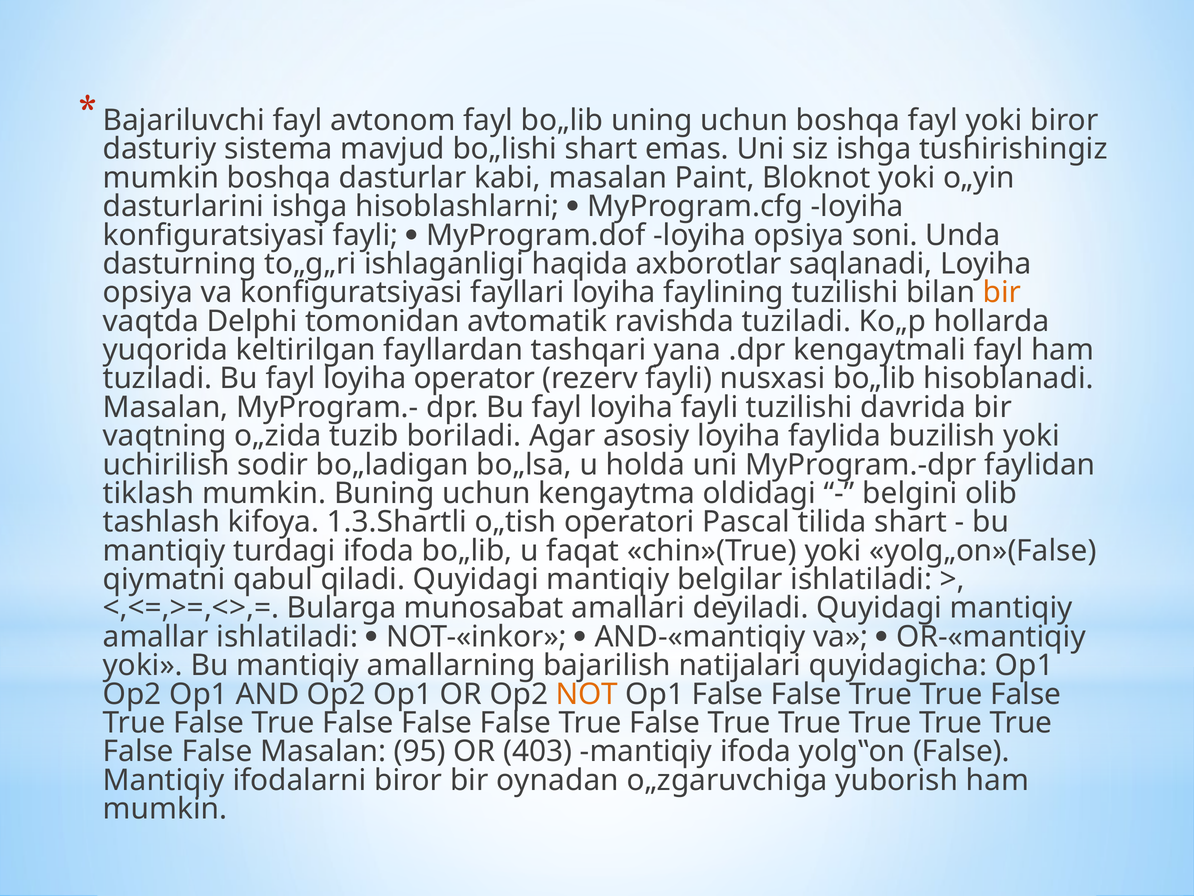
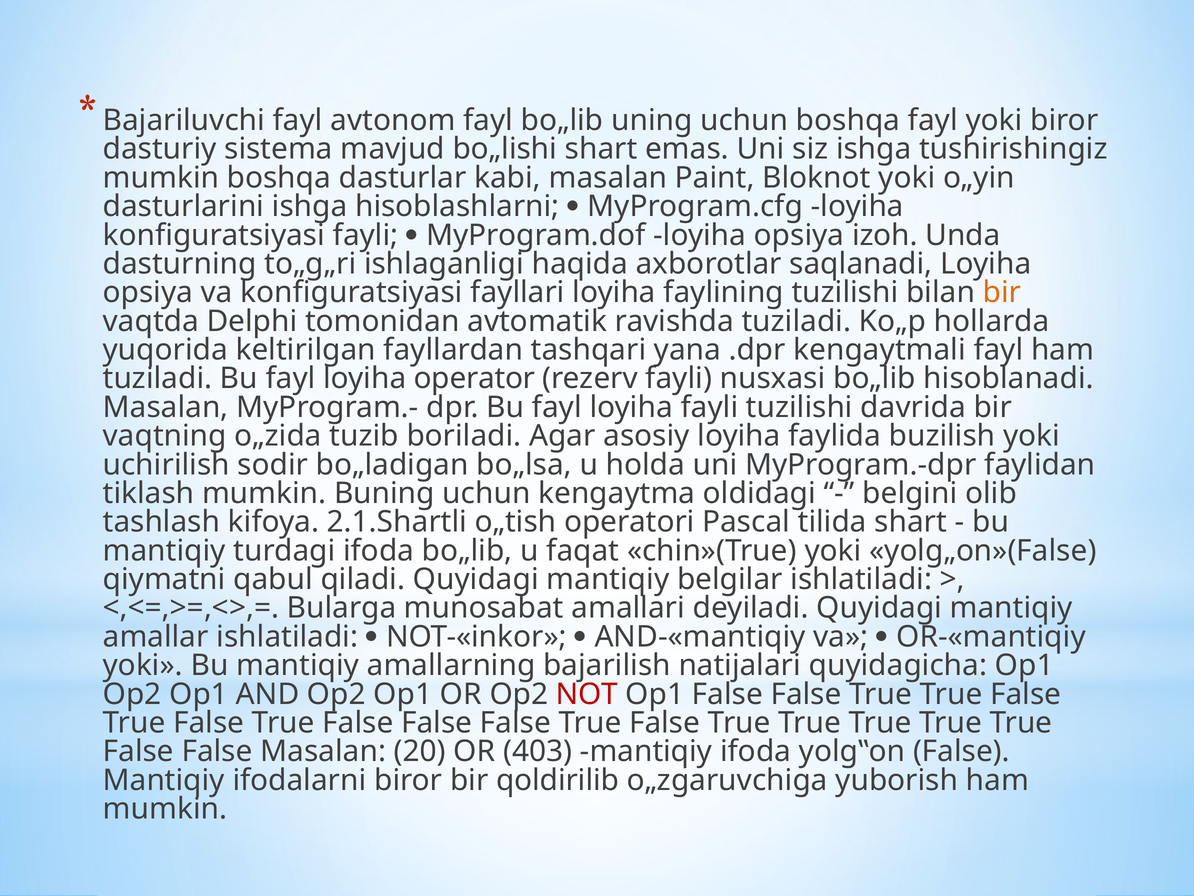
soni: soni -> izoh (885, 235)
1.3.Shartli: 1.3.Shartli -> 2.1.Shartli (397, 522)
NOT colour: orange -> red (587, 694)
95: 95 -> 20 (420, 751)
oynadan: oynadan -> qoldirilib (558, 780)
